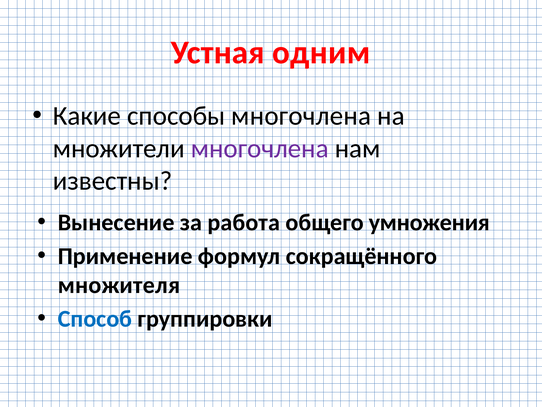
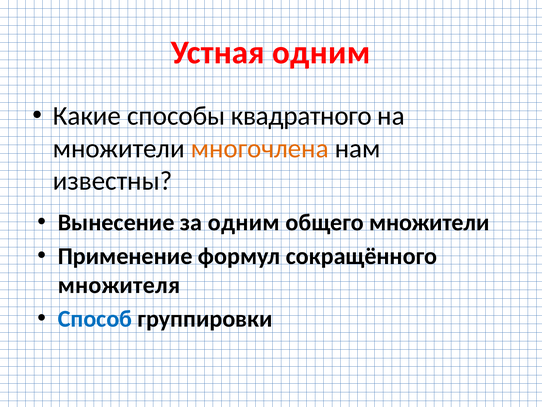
способы многочлена: многочлена -> квадратного (301, 116)
многочлена colour: purple -> orange (260, 148)
за работа: работа -> одним (244, 222)
общего умножения: умножения -> множители (429, 222)
